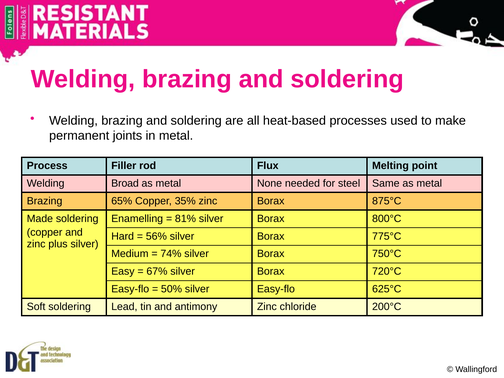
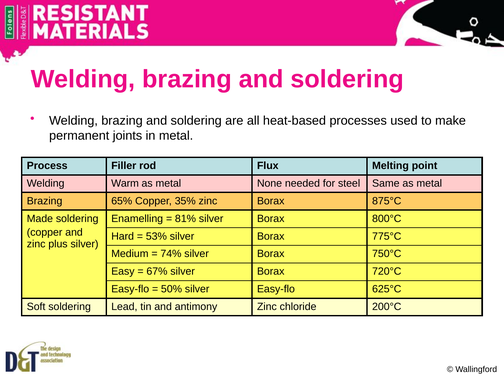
Broad: Broad -> Warm (125, 183)
56%: 56% -> 53% (156, 236)
